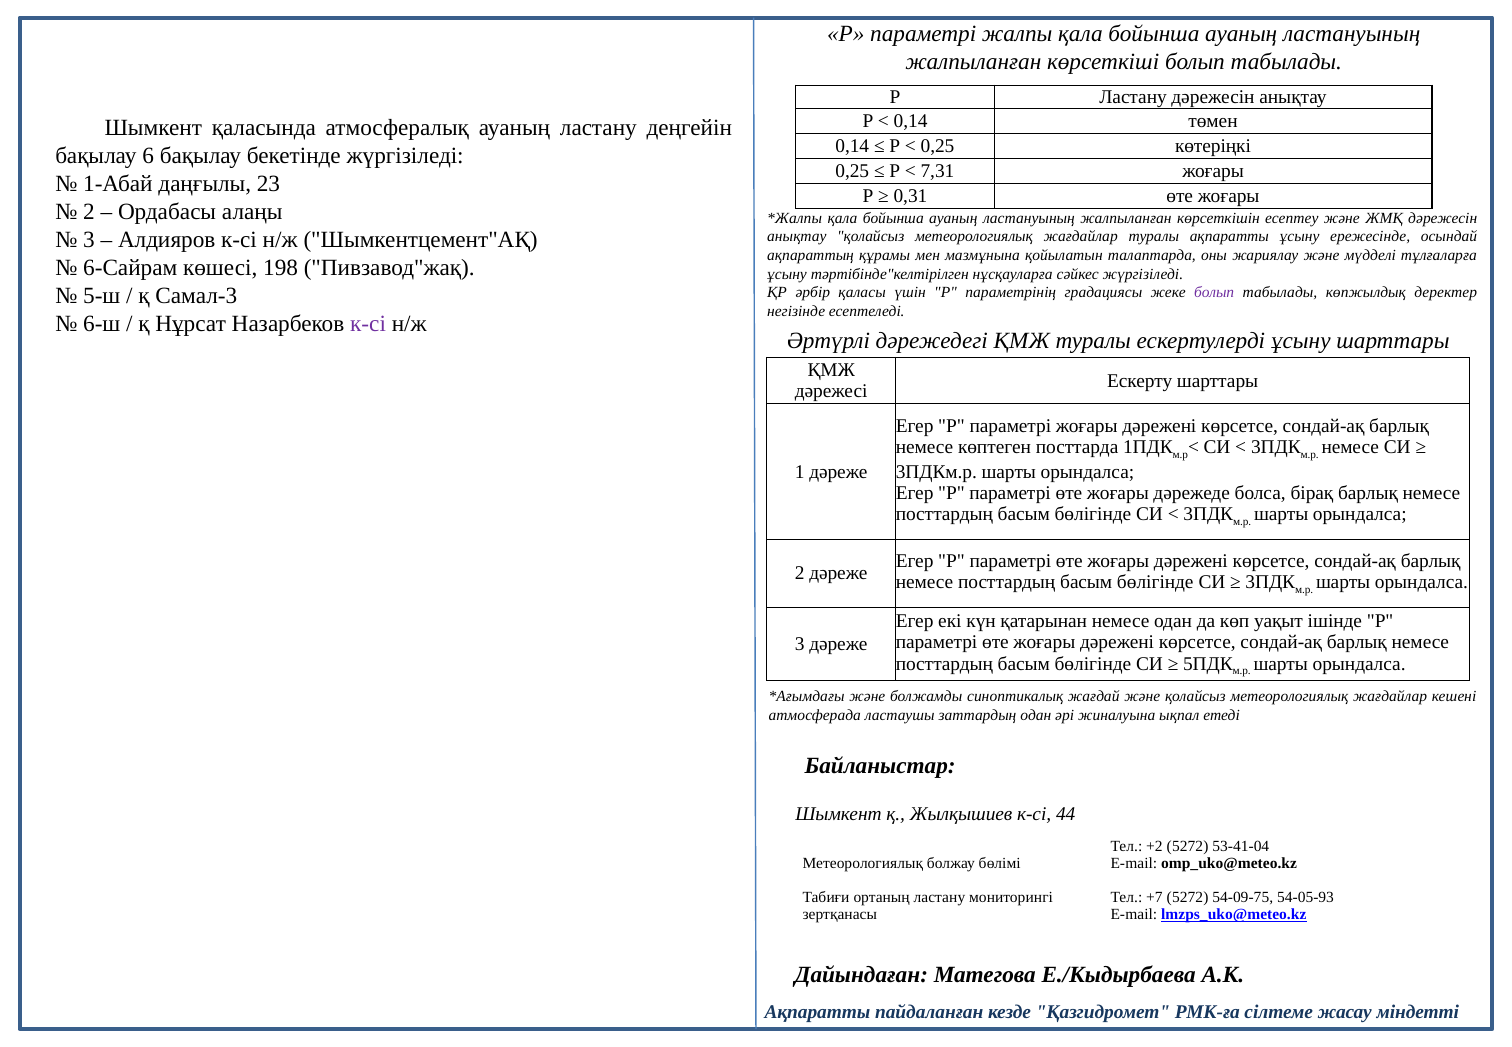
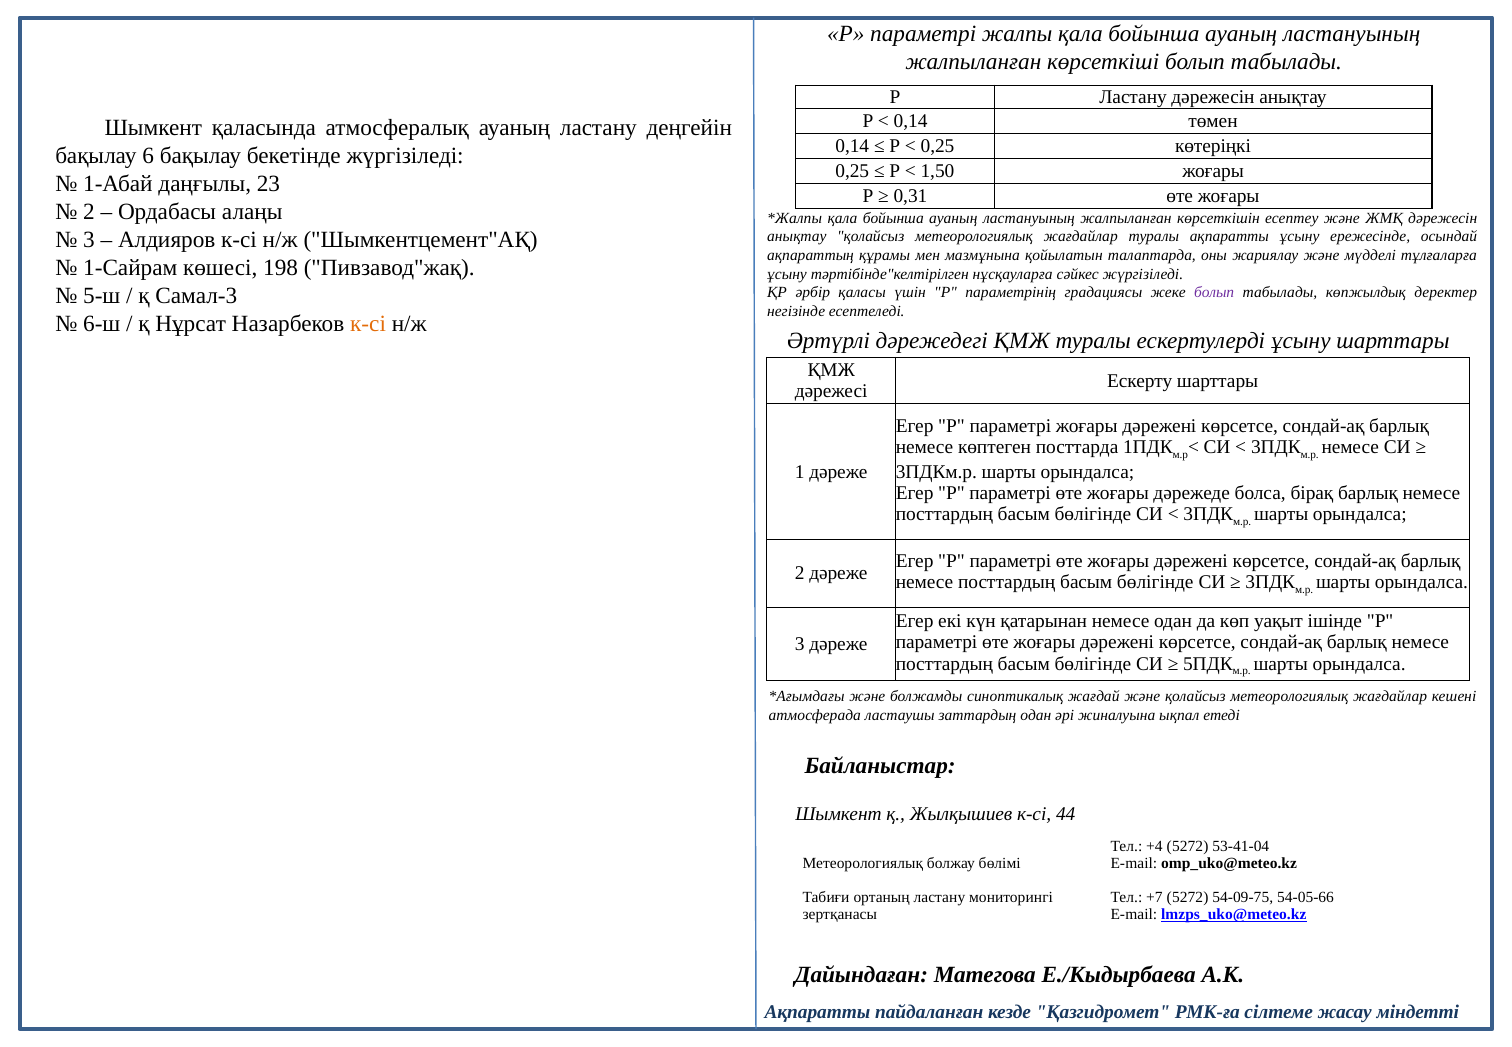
7,31: 7,31 -> 1,50 (937, 171)
6-Сайрам: 6-Сайрам -> 1-Сайрам (130, 268)
к-сі colour: purple -> orange (368, 324)
+2: +2 -> +4 (1154, 846)
54-05-93: 54-05-93 -> 54-05-66 (1306, 897)
